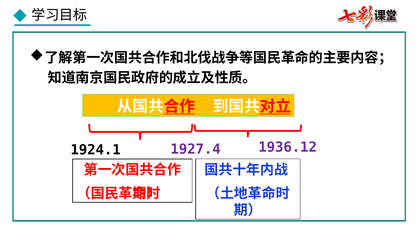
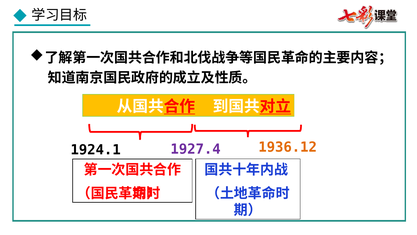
1936.12 colour: purple -> orange (288, 147)
